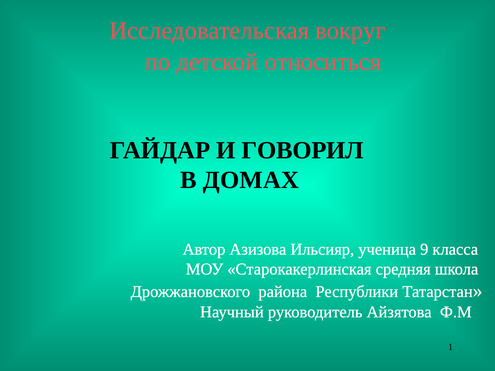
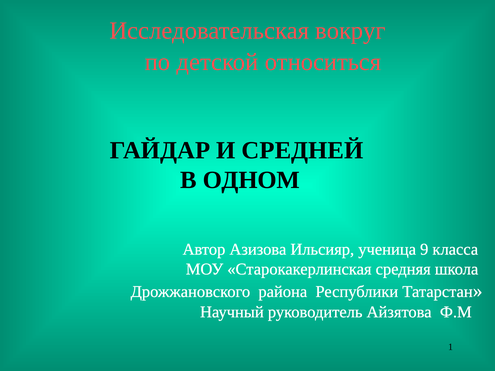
ГОВОРИЛ: ГОВОРИЛ -> СРЕДНЕЙ (302, 150)
ДОМАХ: ДОМАХ -> ОДНОМ (251, 180)
